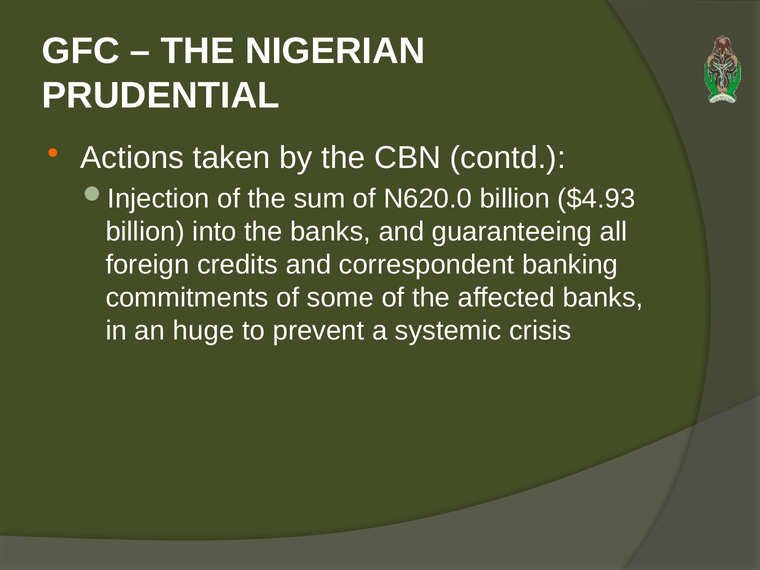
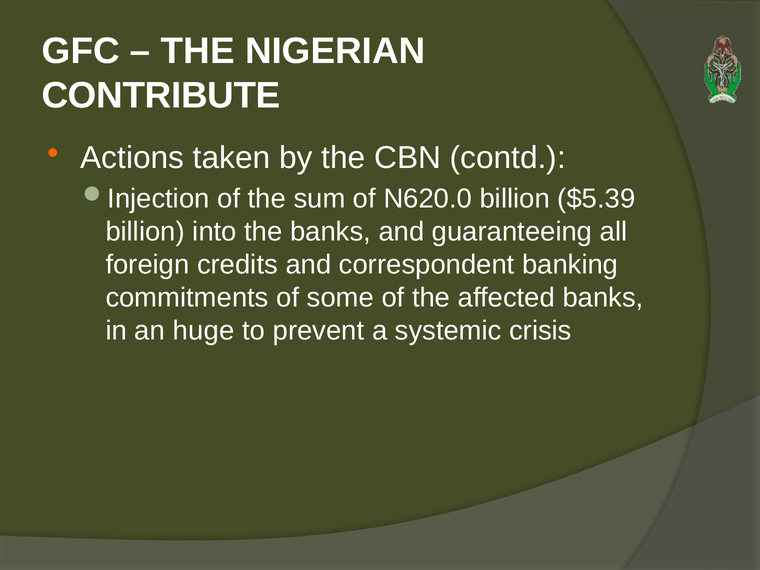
PRUDENTIAL: PRUDENTIAL -> CONTRIBUTE (161, 96)
$4.93: $4.93 -> $5.39 (596, 199)
